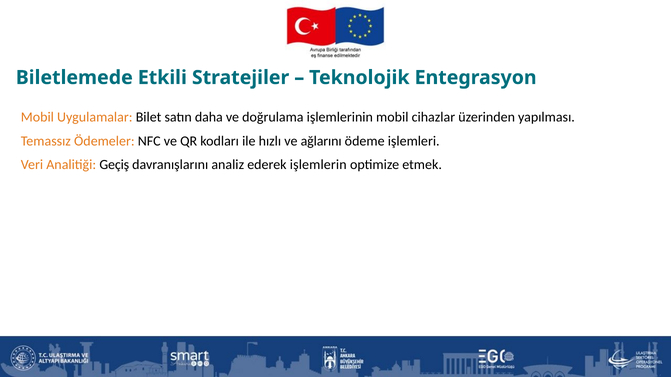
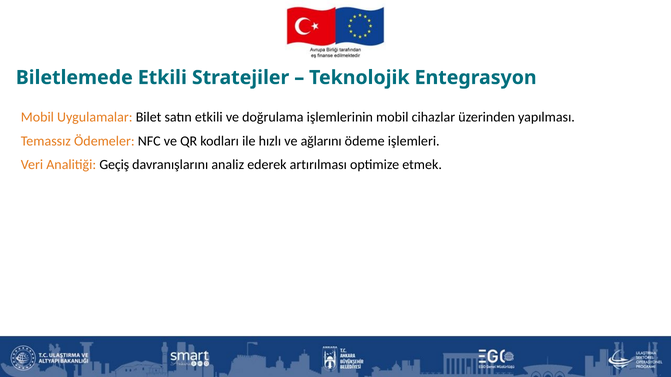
satın daha: daha -> etkili (209, 117)
işlemlerin: işlemlerin -> artırılması (318, 165)
